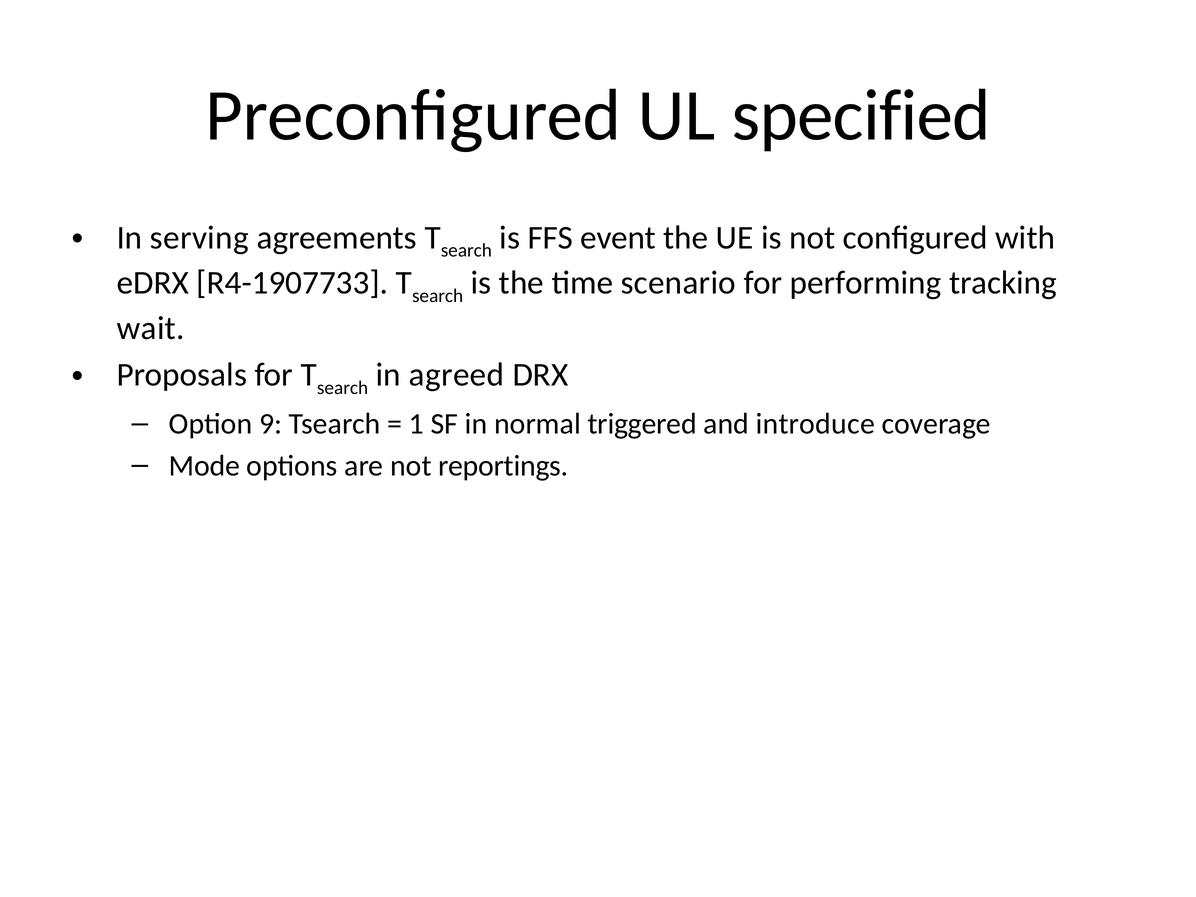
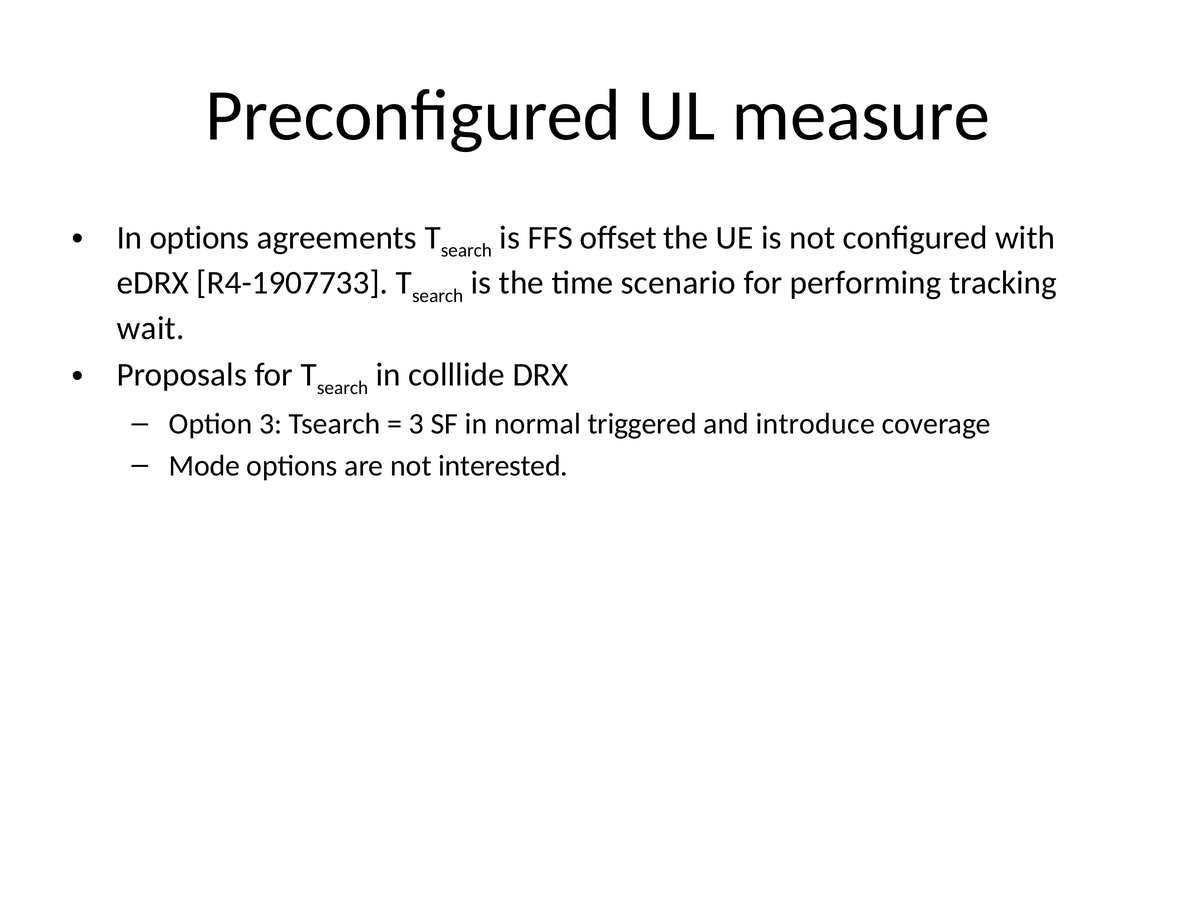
specified: specified -> measure (861, 116)
In serving: serving -> options (200, 238)
event: event -> offset (618, 238)
agreed: agreed -> colllide (457, 375)
Option 9: 9 -> 3 (271, 424)
1: 1 -> 3 (416, 424)
reportings: reportings -> interested (503, 466)
